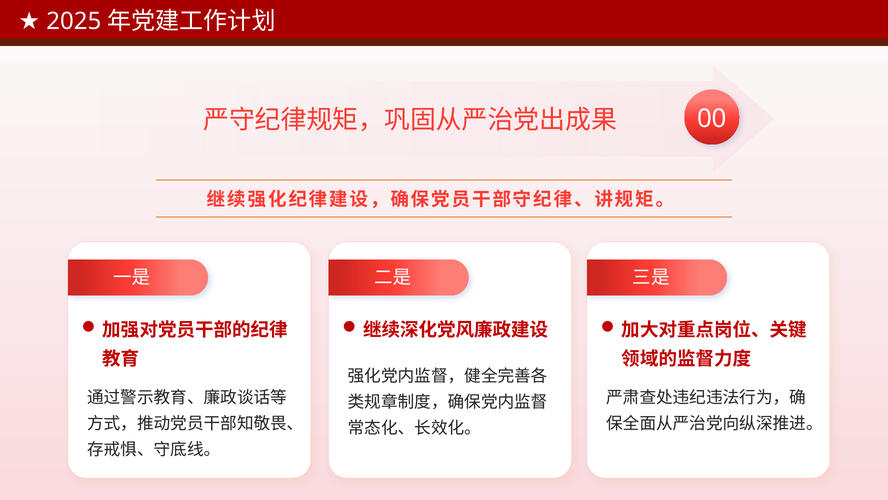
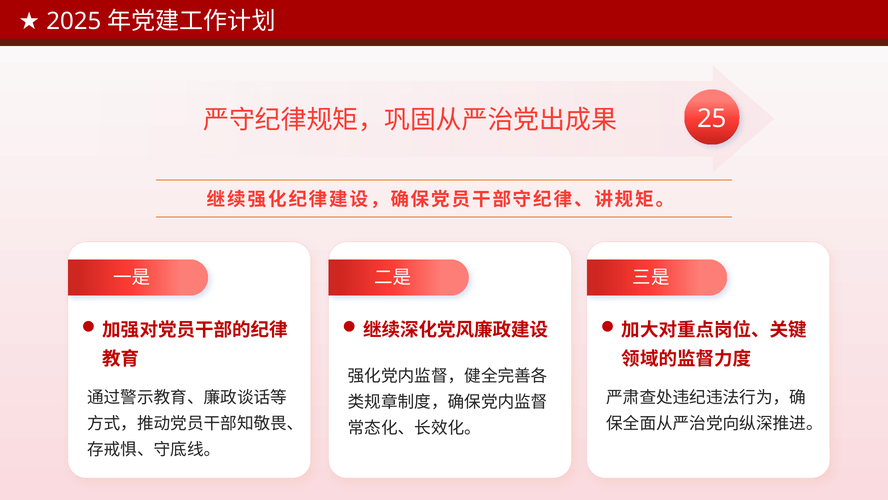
00: 00 -> 25 (712, 119)
